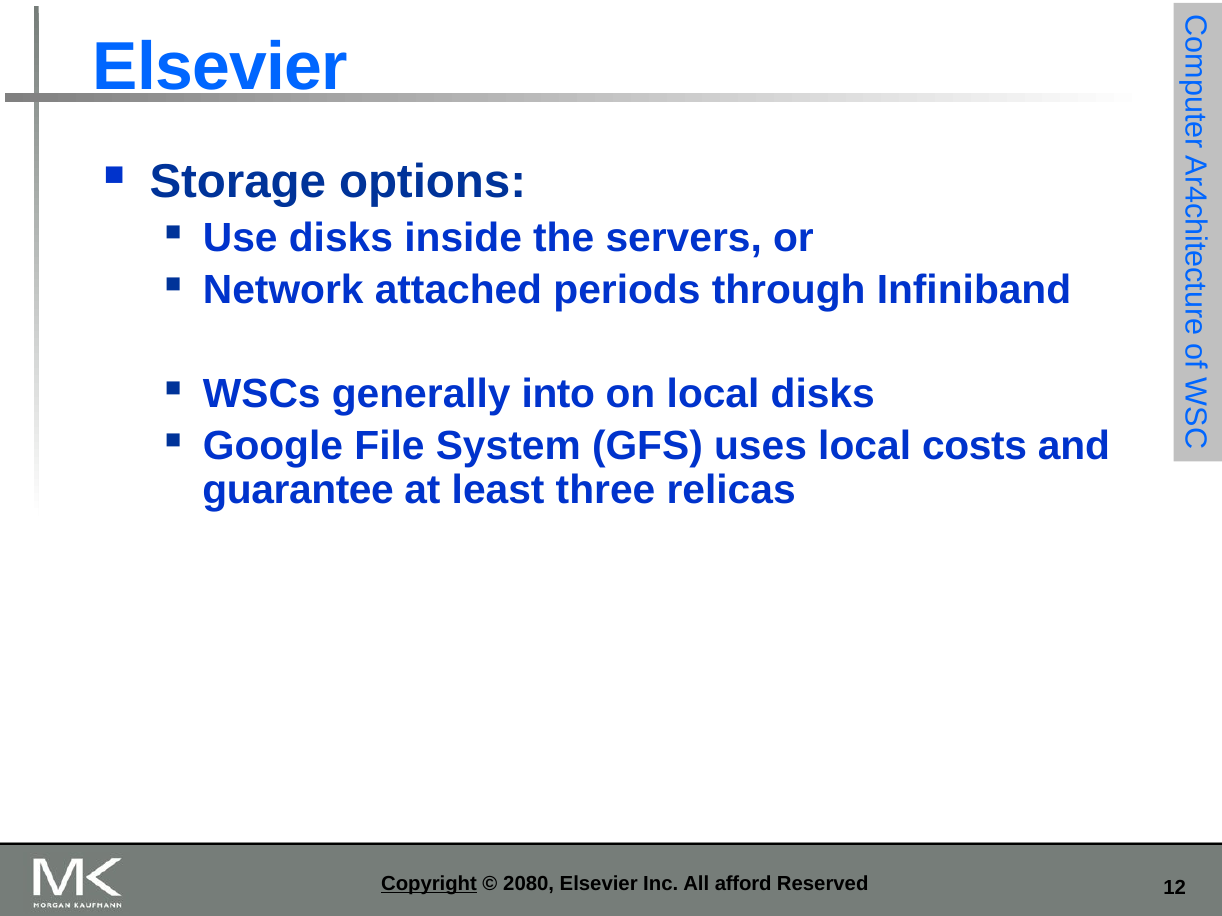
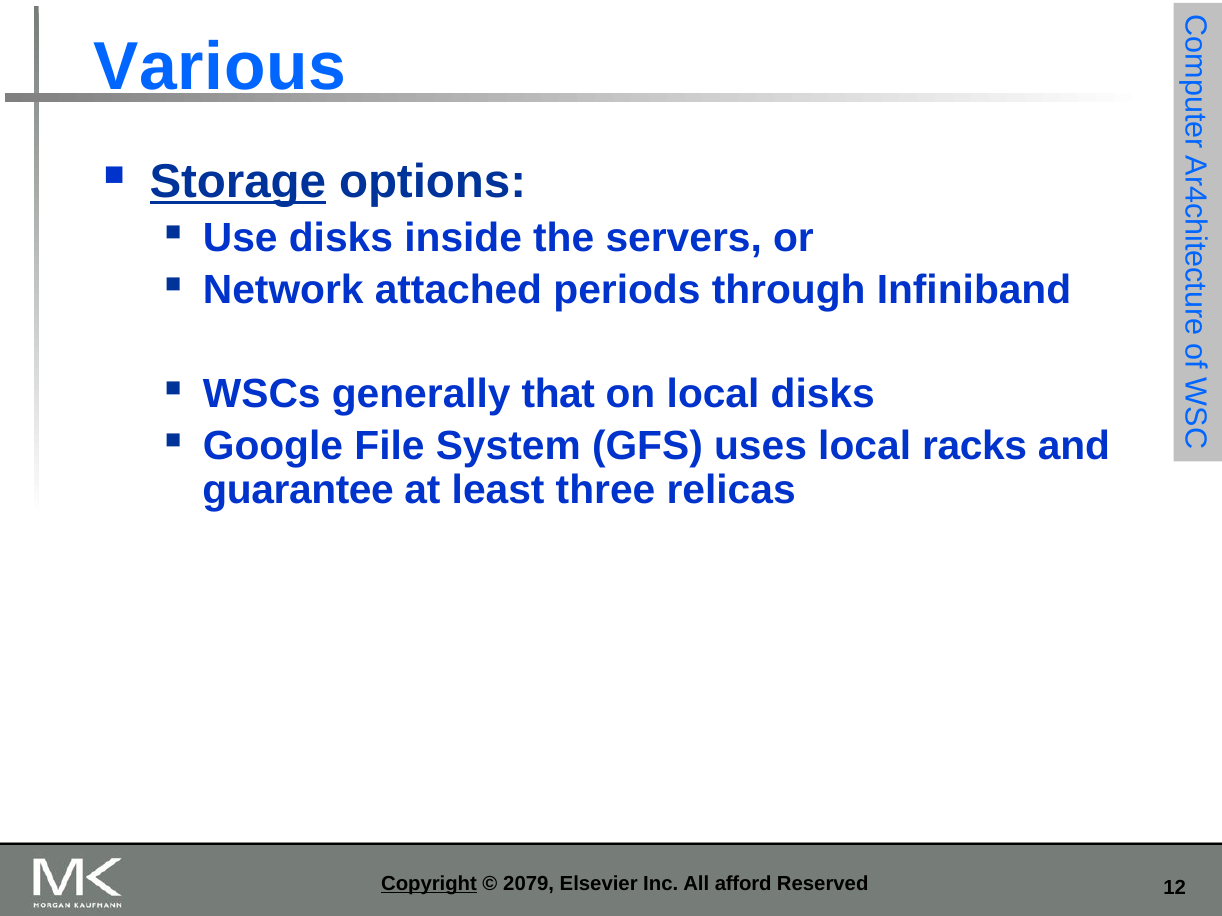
Elsevier: Elsevier -> Various (220, 67)
Storage underline: none -> present (238, 182)
into: into -> that (558, 394)
costs: costs -> racks (975, 446)
2080: 2080 -> 2079 (529, 884)
